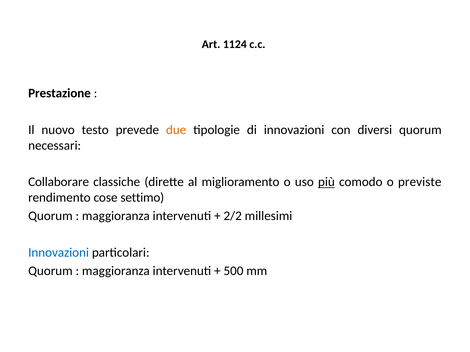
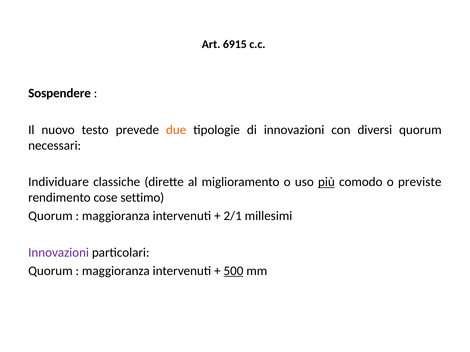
1124: 1124 -> 6915 (235, 44)
Prestazione: Prestazione -> Sospendere (60, 93)
Collaborare: Collaborare -> Individuare (59, 182)
2/2: 2/2 -> 2/1 (233, 216)
Innovazioni colour: blue -> purple (59, 253)
500 underline: none -> present (233, 271)
